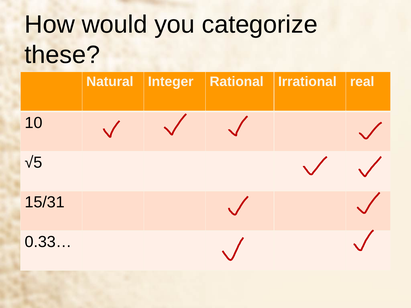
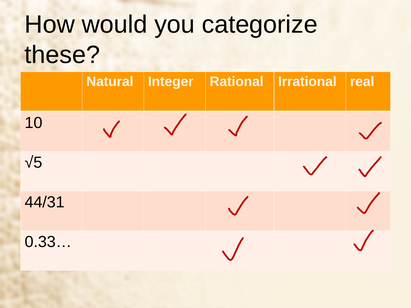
15/31: 15/31 -> 44/31 (45, 202)
